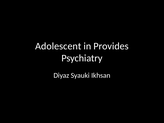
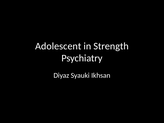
Provides: Provides -> Strength (111, 46)
